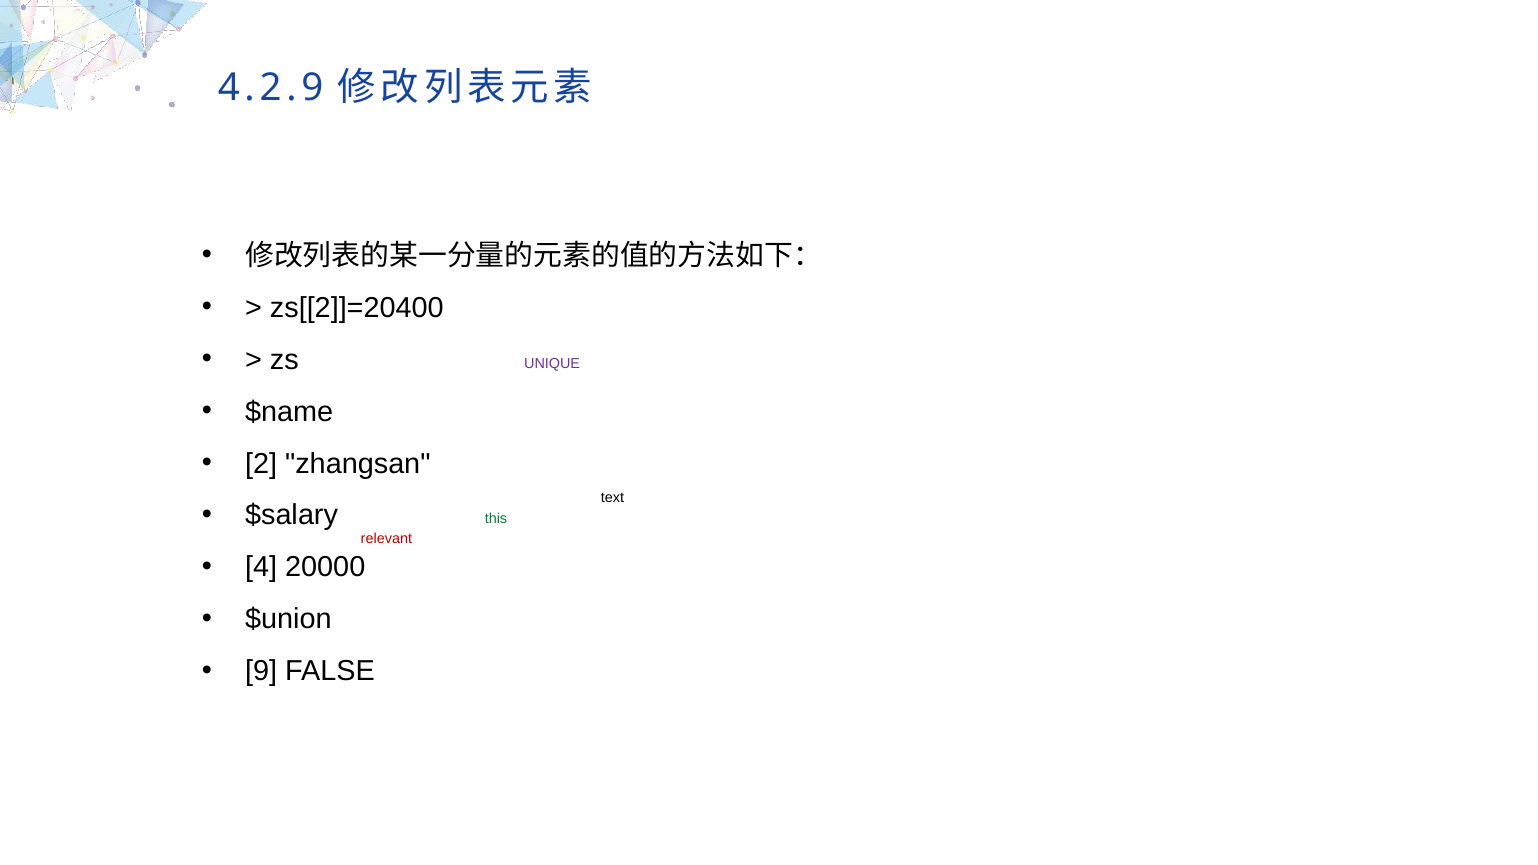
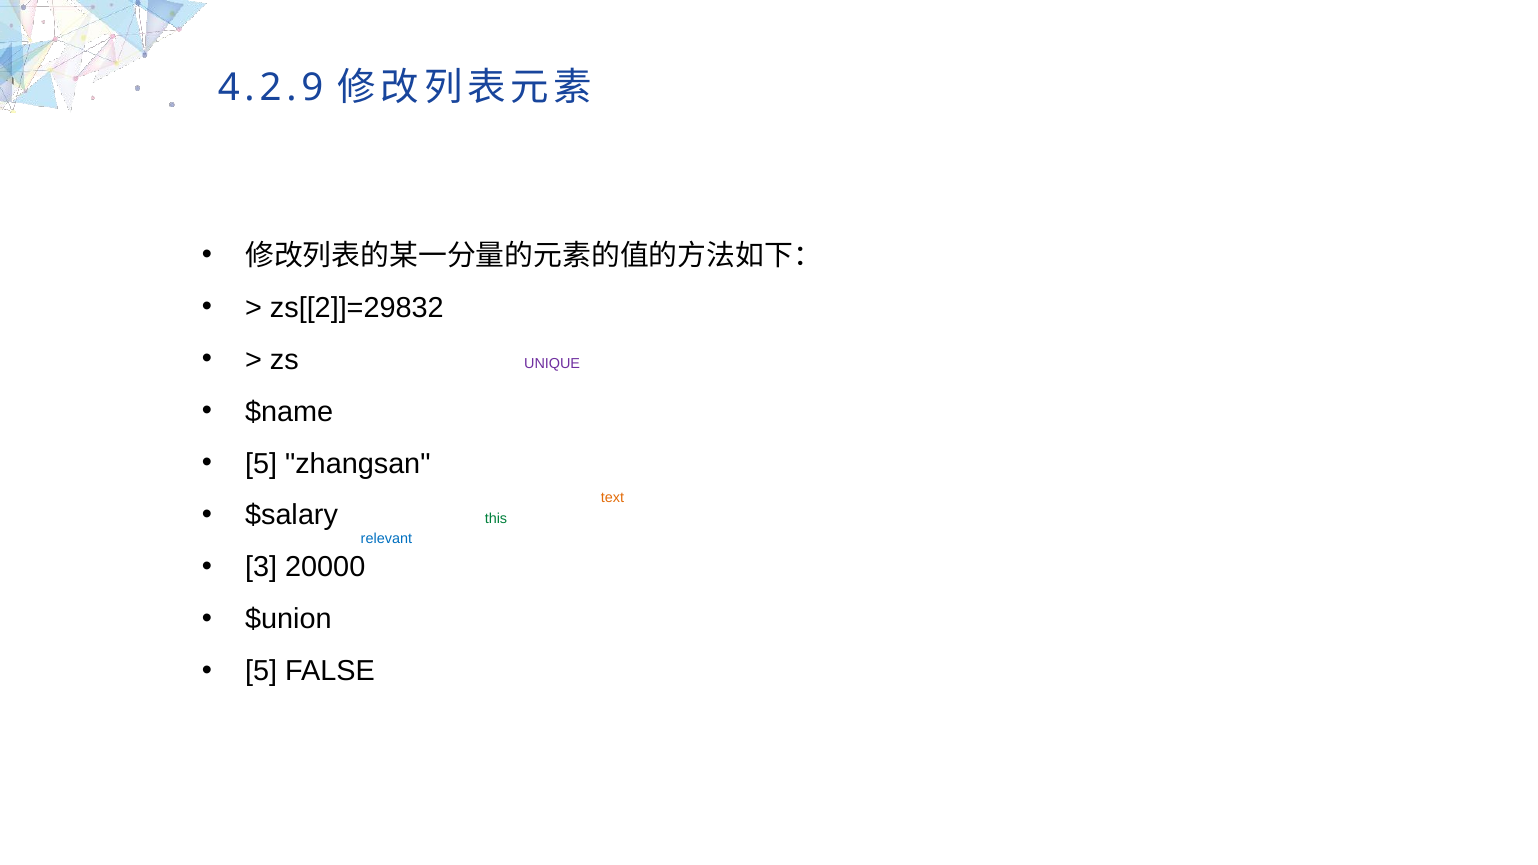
zs[[2]]=20400: zs[[2]]=20400 -> zs[[2]]=29832 (357, 308)
2: 2 -> 5 (261, 464)
text colour: black -> orange (612, 498)
relevant colour: red -> blue (386, 539)
4: 4 -> 3 (261, 567)
9: 9 -> 5 (261, 671)
